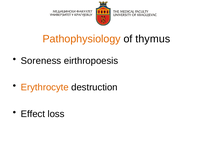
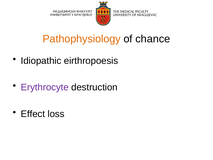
thymus: thymus -> chance (153, 39)
Soreness: Soreness -> Idiopathic (41, 61)
Erythrocyte colour: orange -> purple (45, 87)
